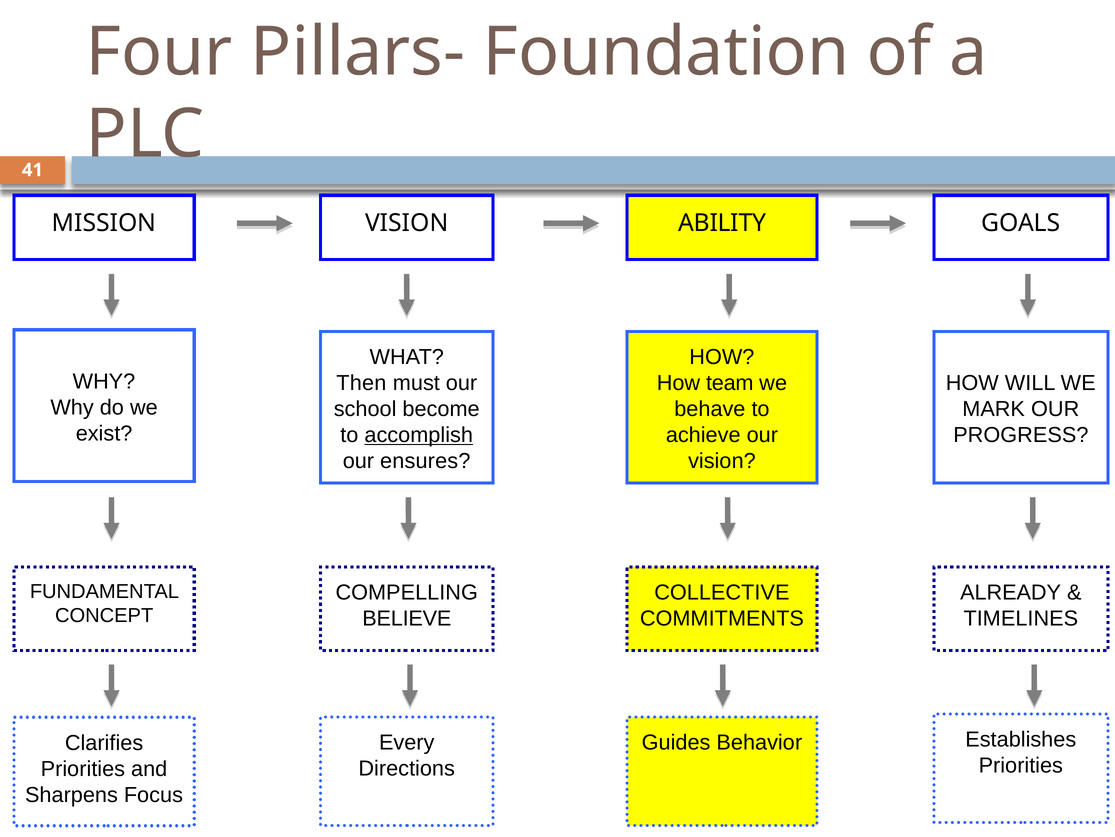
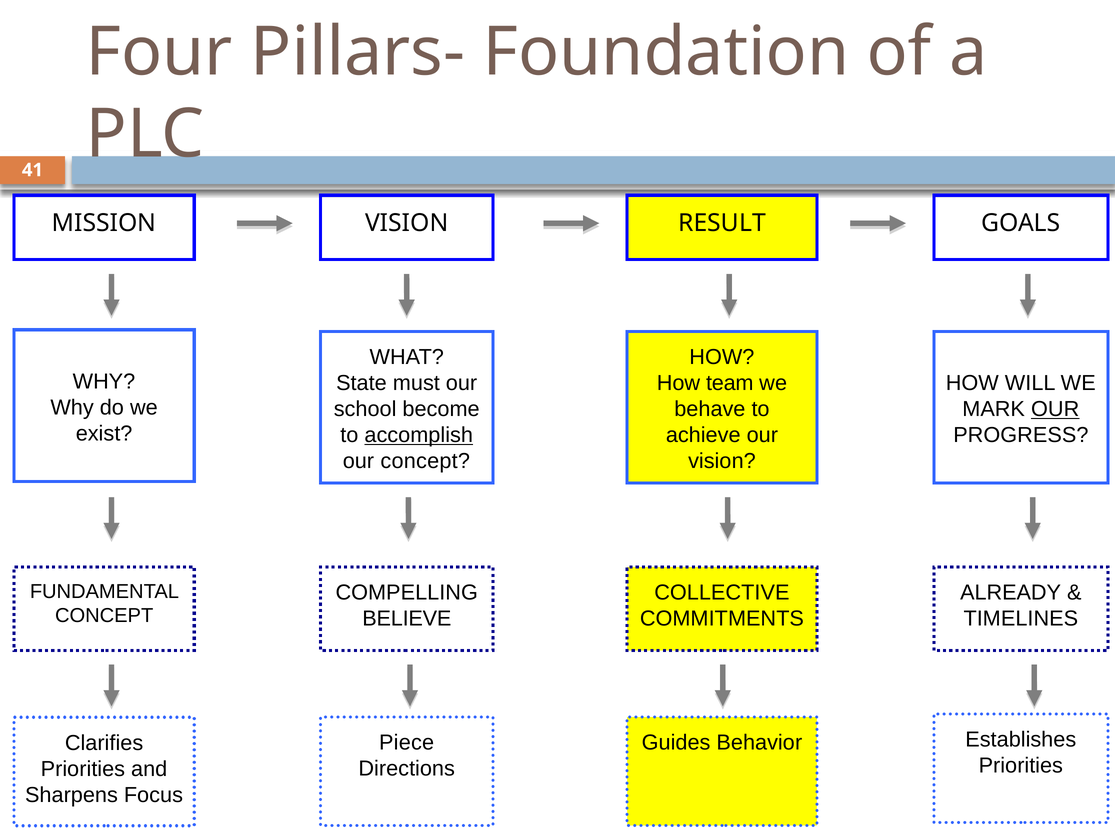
ABILITY: ABILITY -> RESULT (722, 223)
Then: Then -> State (361, 383)
OUR underline: none -> present (1055, 409)
our ensures: ensures -> concept (425, 461)
Every: Every -> Piece (407, 742)
